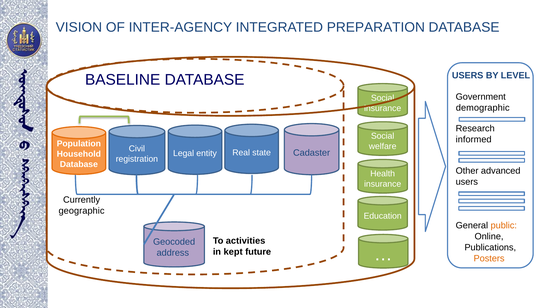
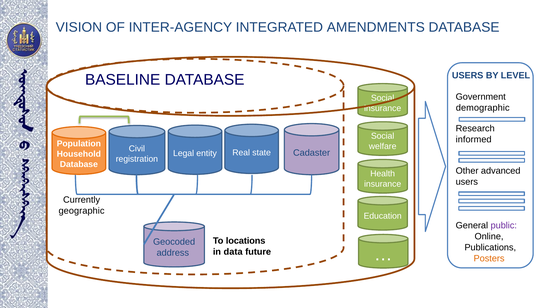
PREPARATION: PREPARATION -> AMENDMENTS (376, 27)
public colour: orange -> purple (504, 226)
activities: activities -> locations (246, 241)
kept: kept -> data (233, 252)
